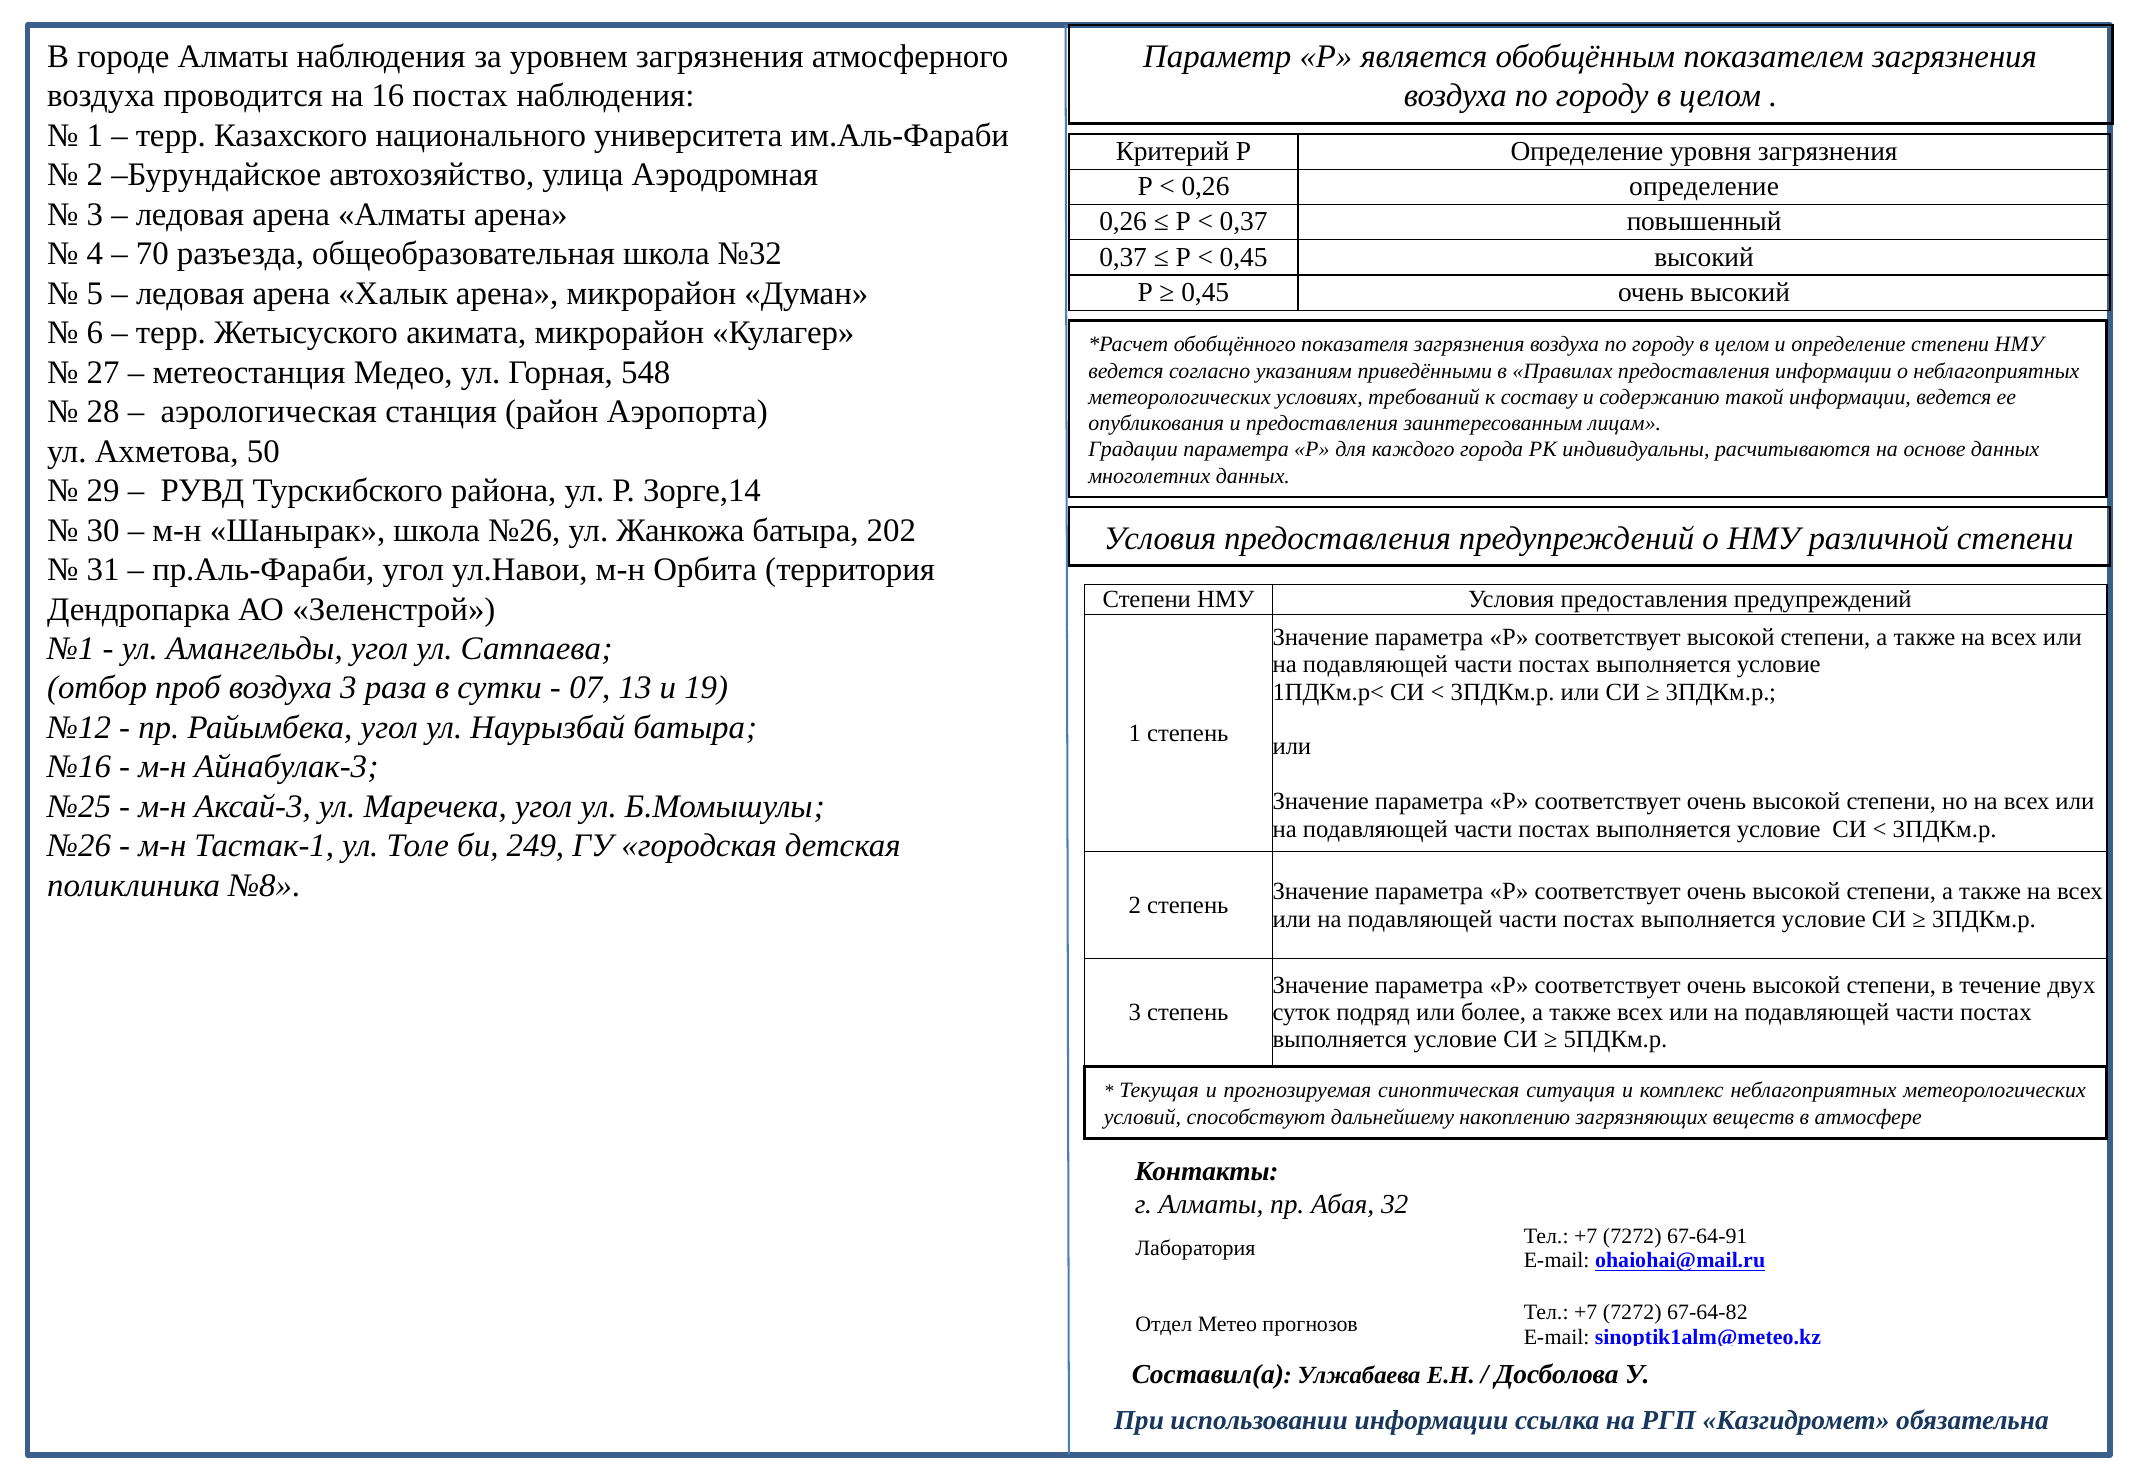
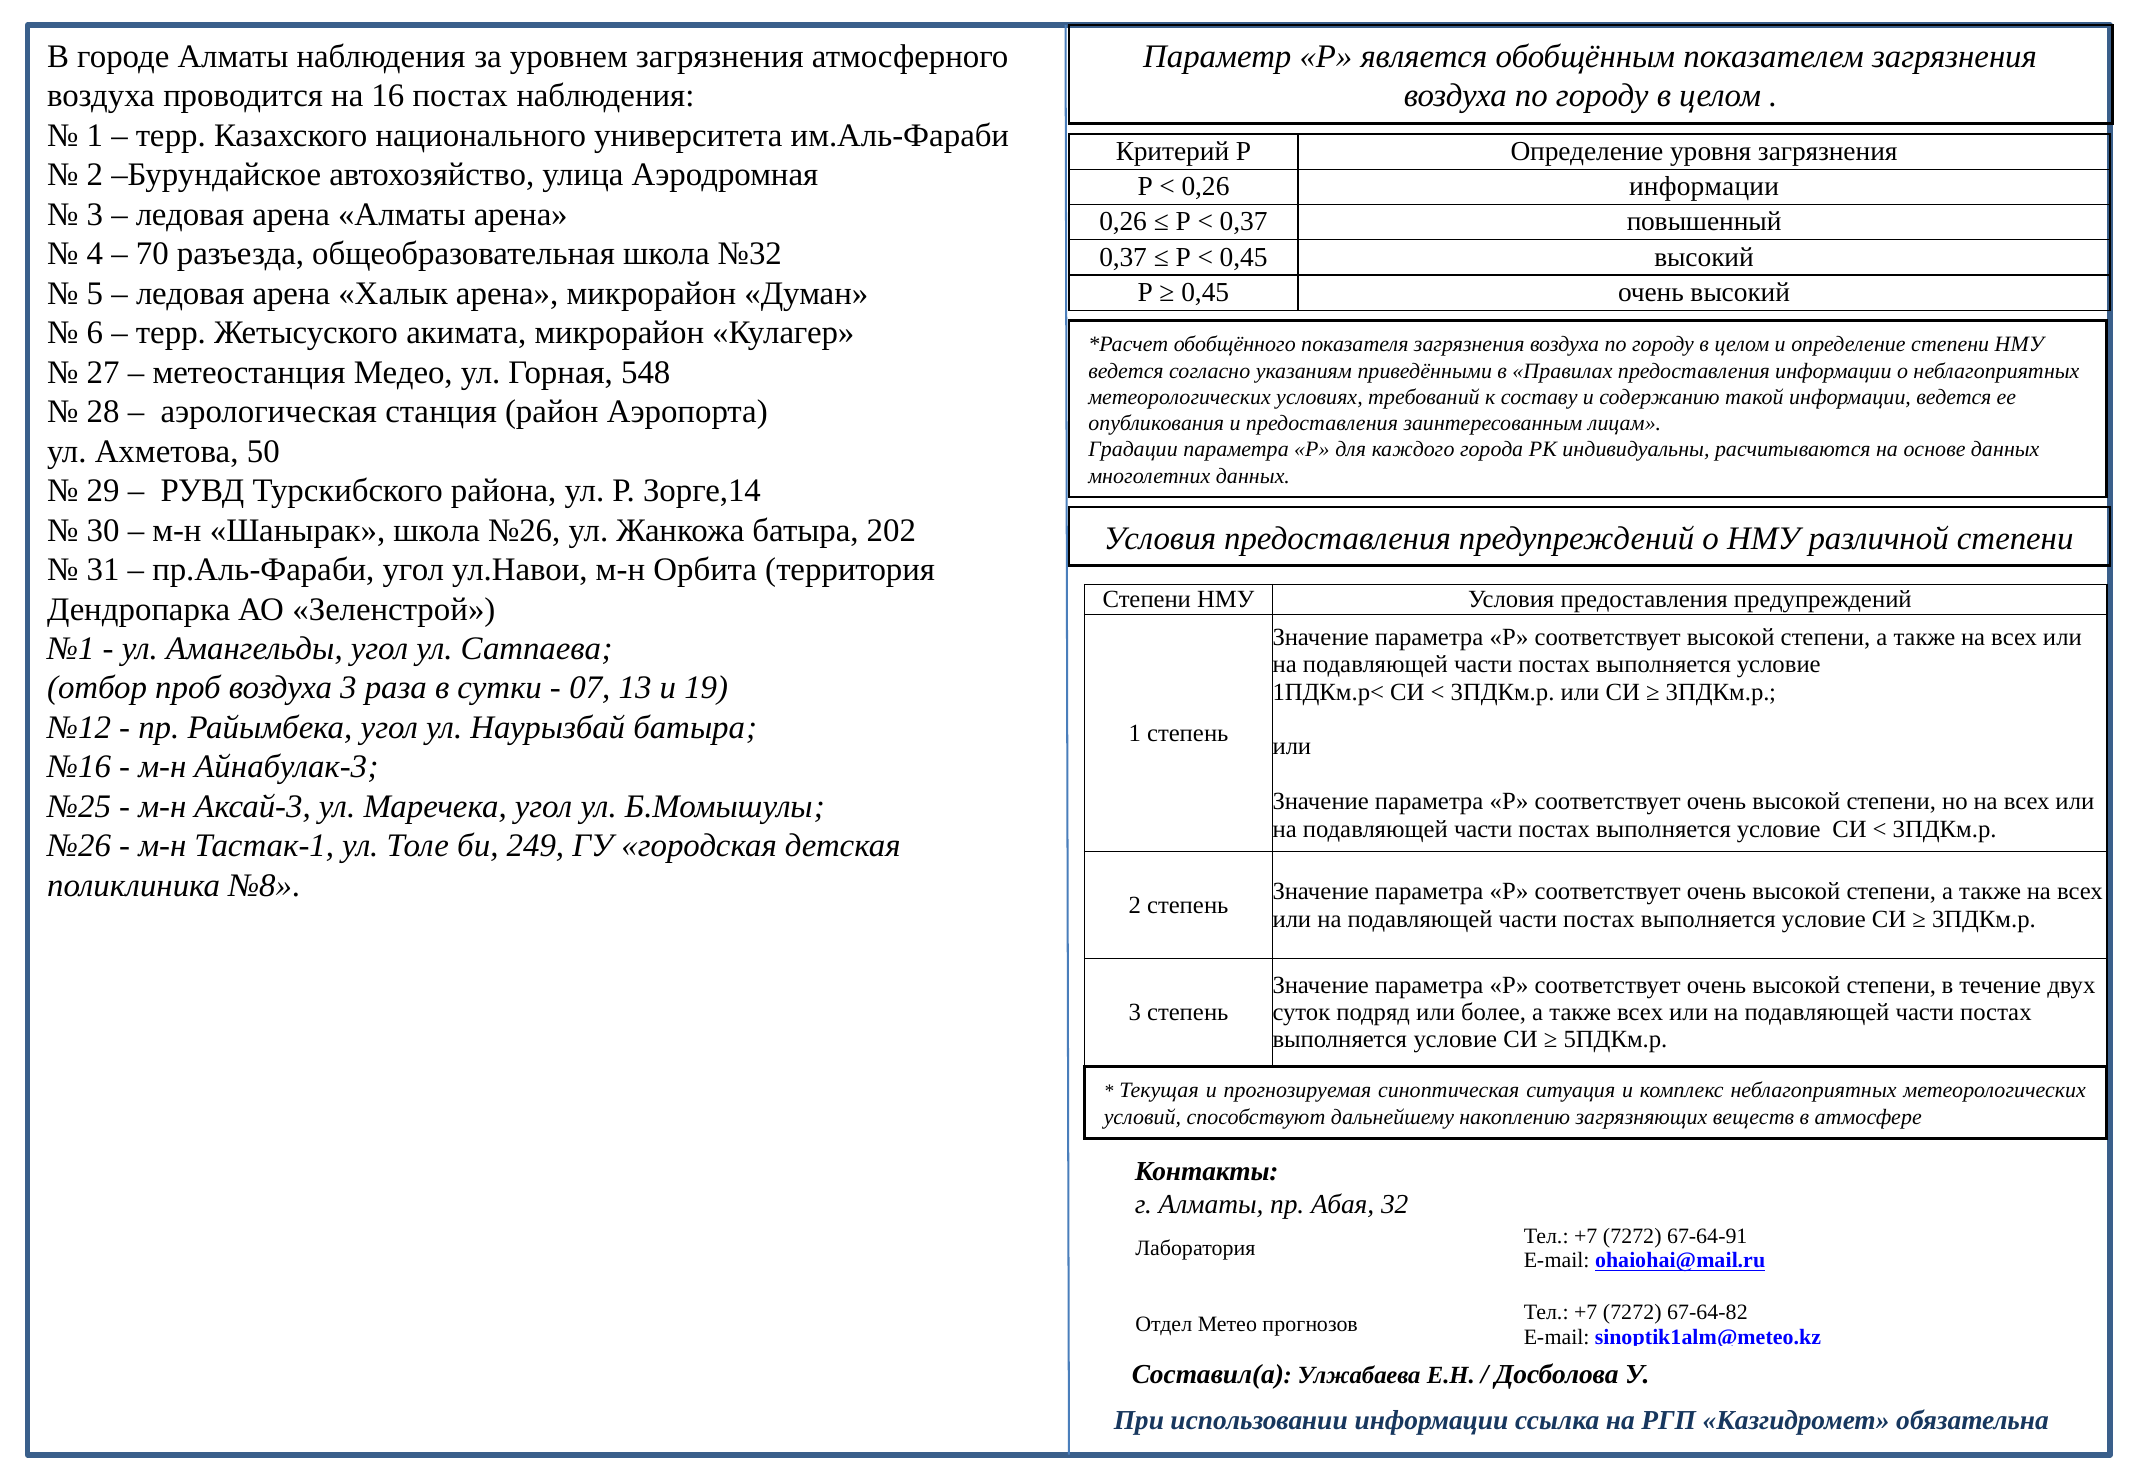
0,26 определение: определение -> информации (1704, 187)
